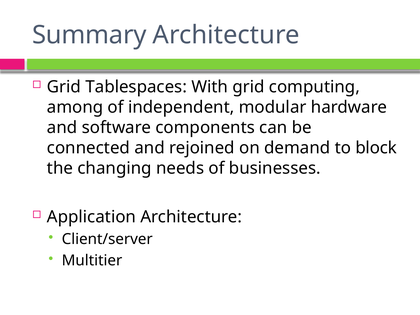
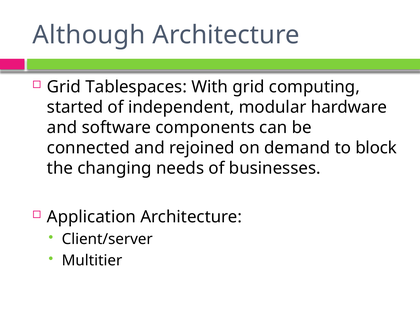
Summary: Summary -> Although (89, 35)
among: among -> started (75, 107)
